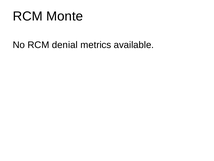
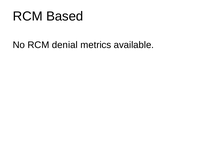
Monte: Monte -> Based (65, 16)
